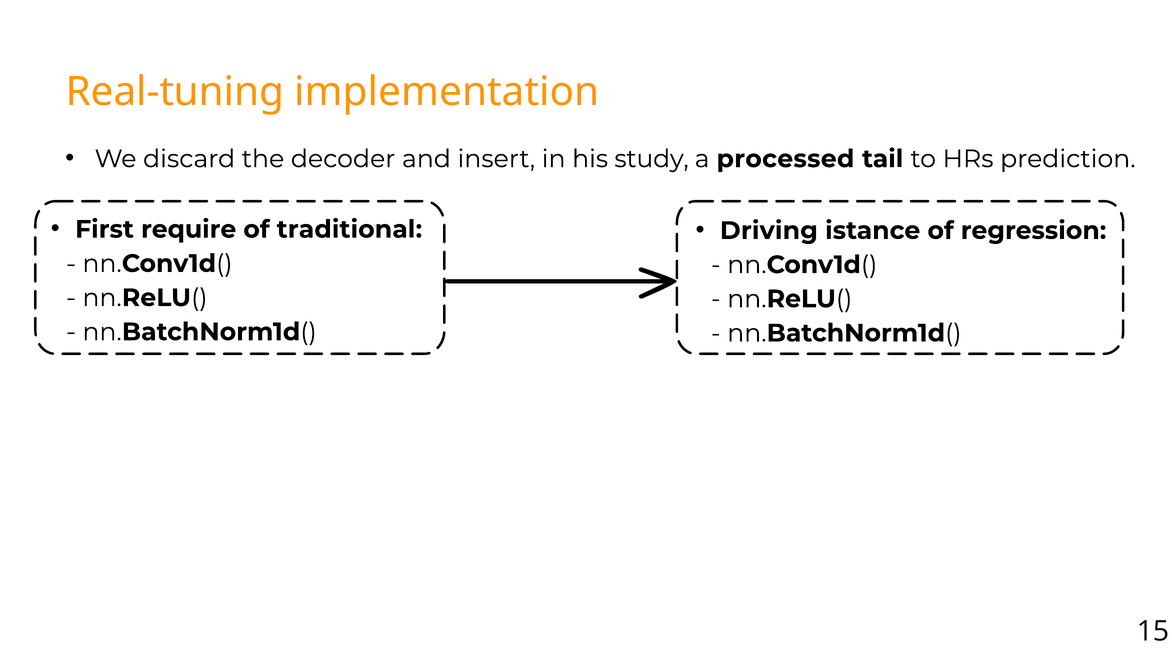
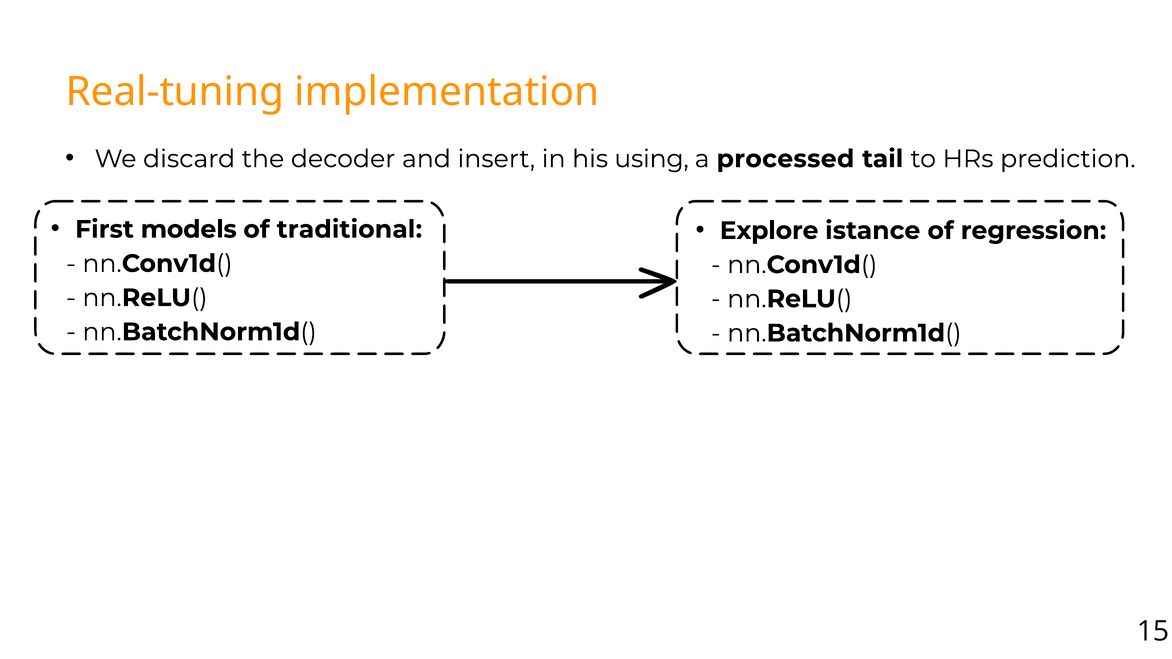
study: study -> using (652, 159)
require: require -> models (189, 229)
Driving: Driving -> Explore (769, 231)
